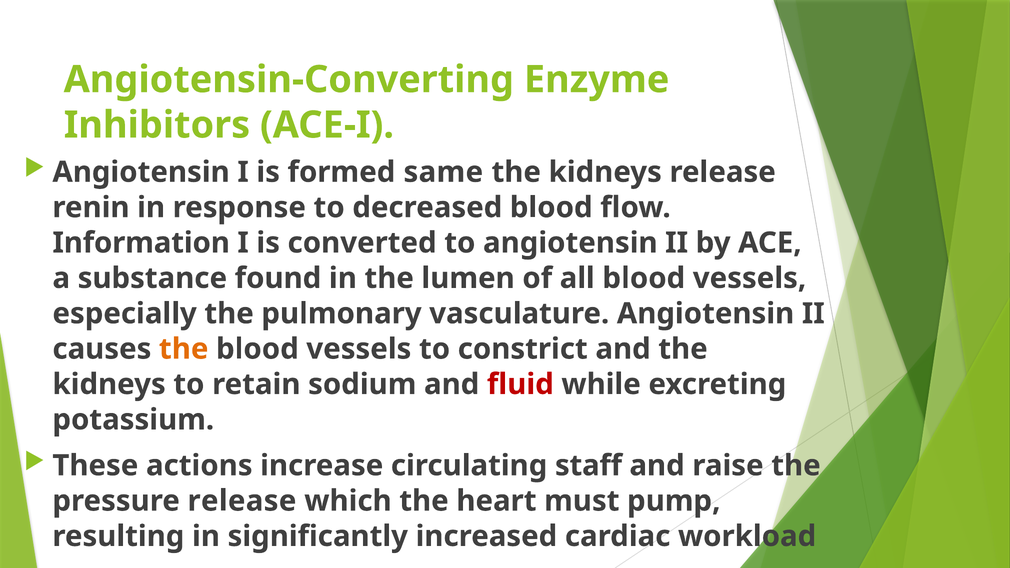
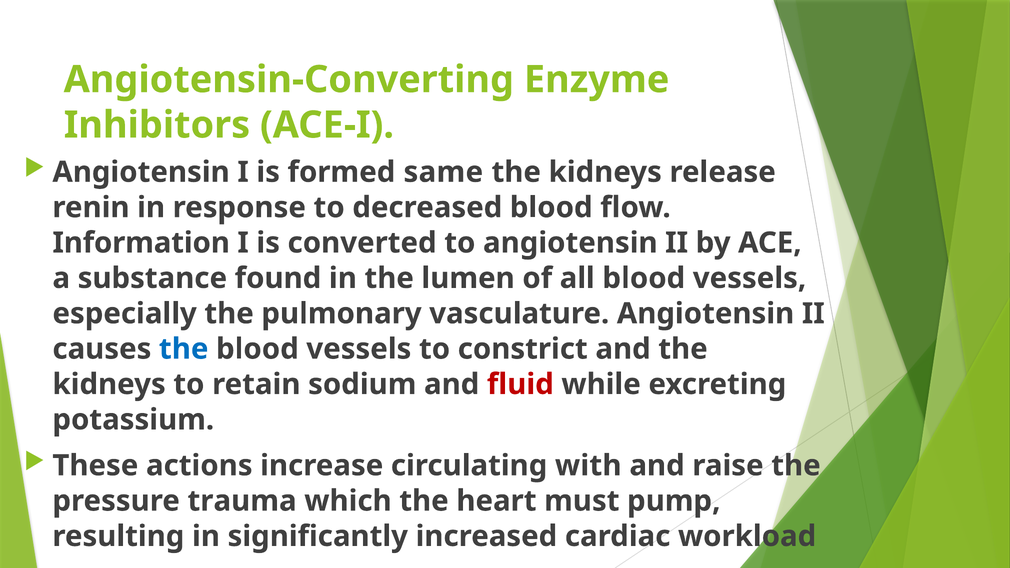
the colour: orange -> blue (184, 349)
staff: staff -> with (588, 466)
pressure release: release -> trauma (242, 501)
